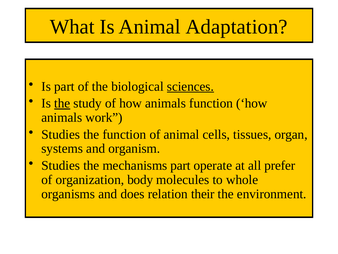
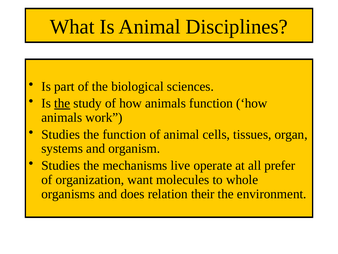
Adaptation: Adaptation -> Disciplines (237, 27)
sciences underline: present -> none (190, 86)
mechanisms part: part -> live (180, 165)
body: body -> want (140, 179)
